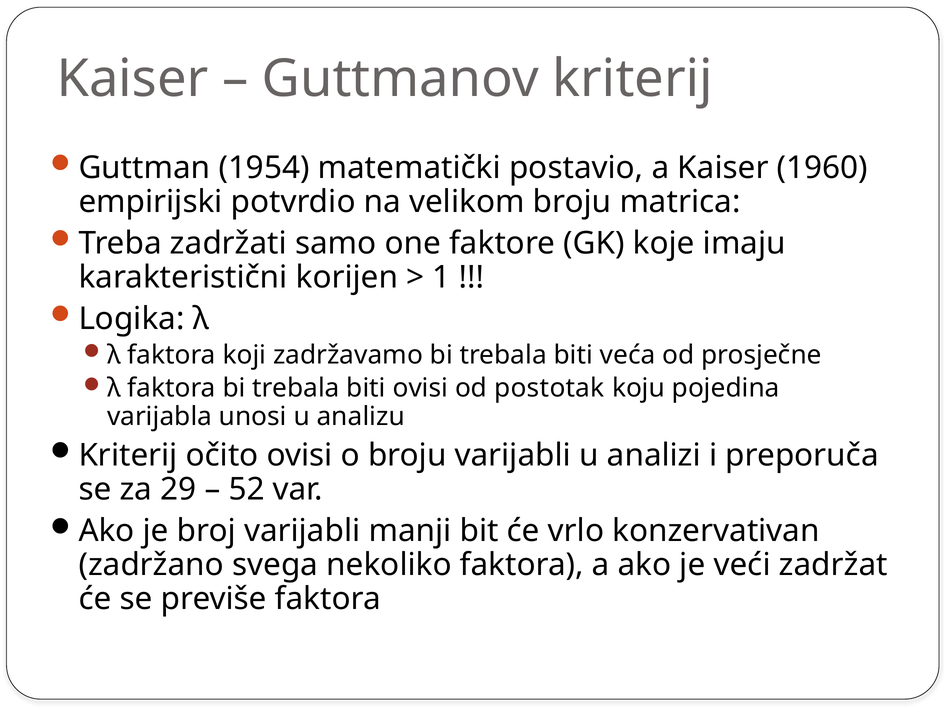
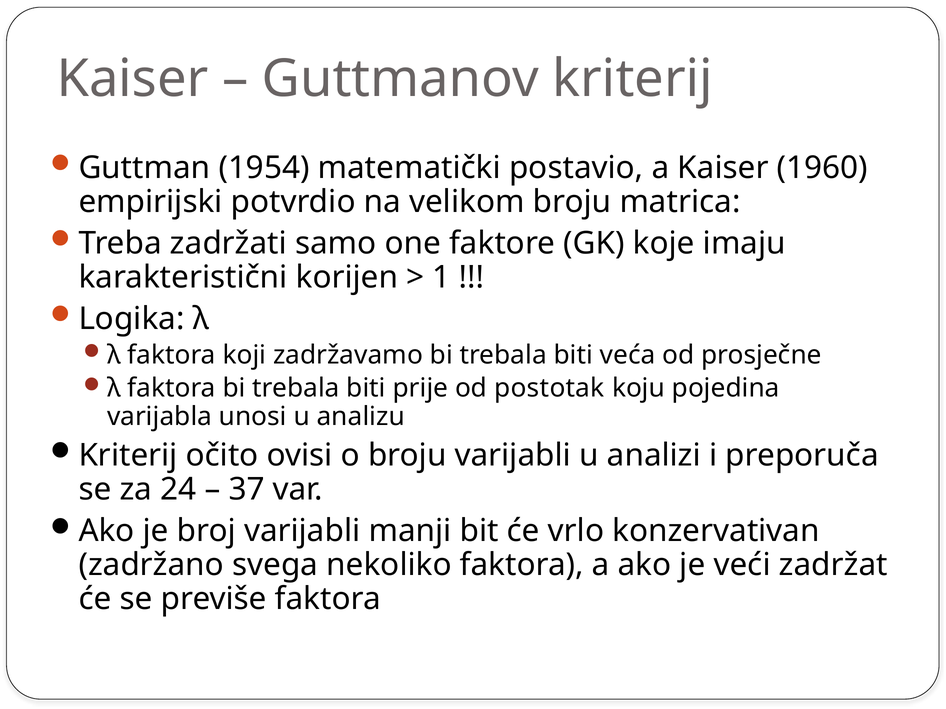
biti ovisi: ovisi -> prije (420, 388)
29: 29 -> 24 (178, 490)
52: 52 -> 37 (247, 490)
